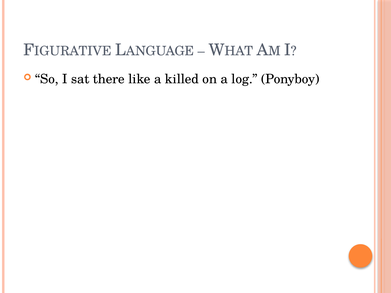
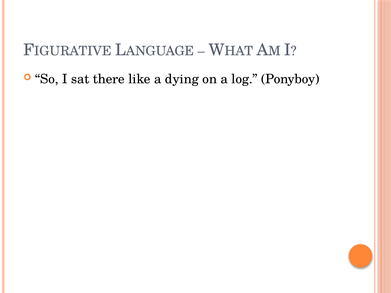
killed: killed -> dying (182, 79)
